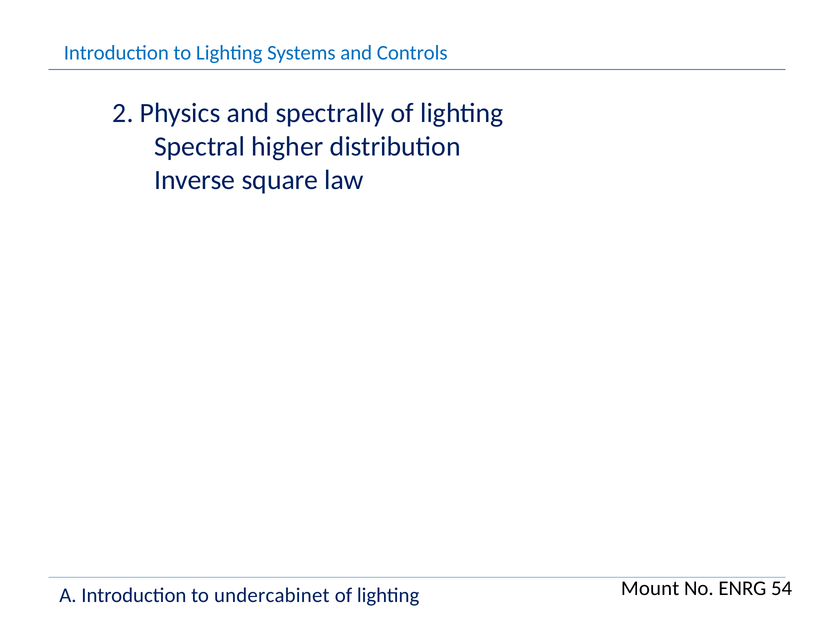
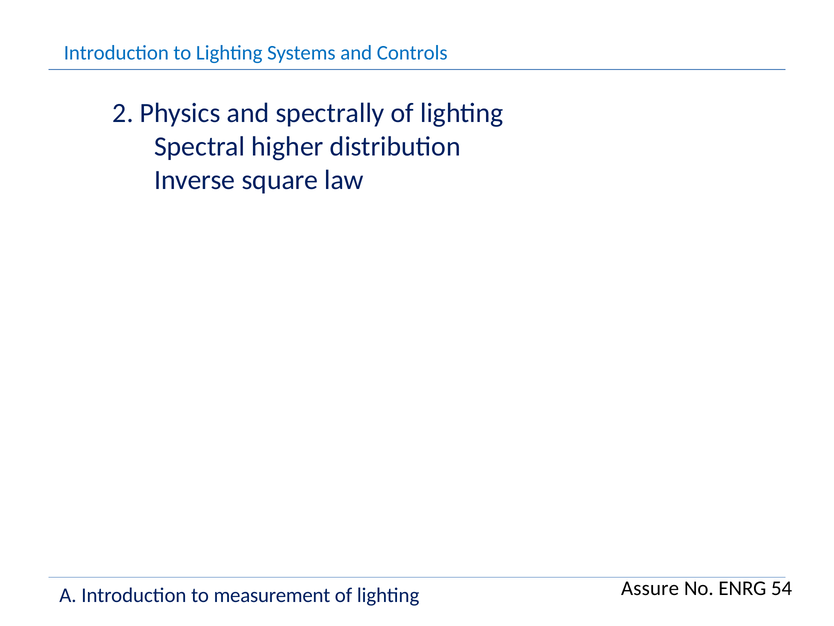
Mount: Mount -> Assure (650, 588)
undercabinet: undercabinet -> measurement (272, 595)
